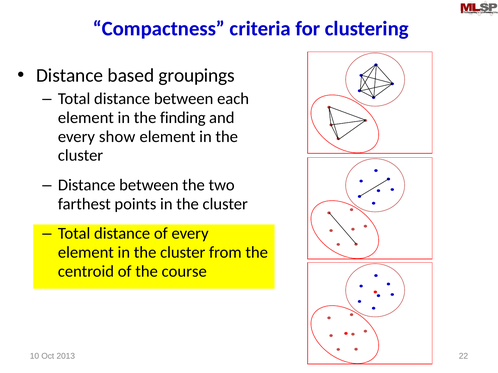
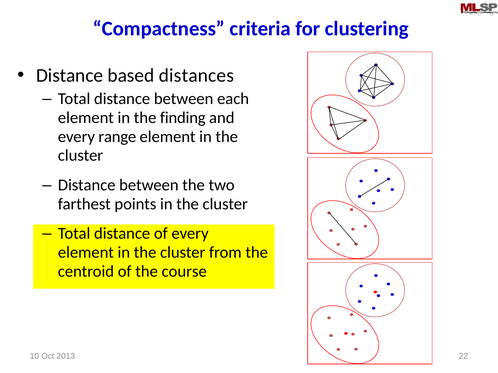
groupings: groupings -> distances (196, 76)
show: show -> range (117, 137)
